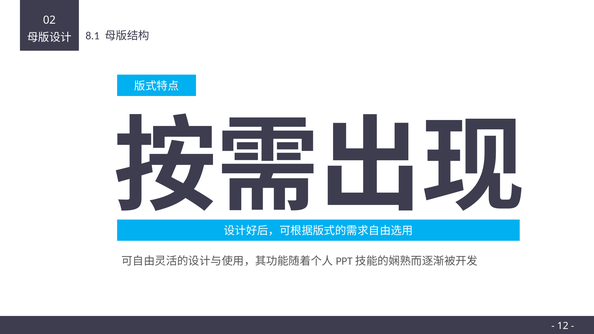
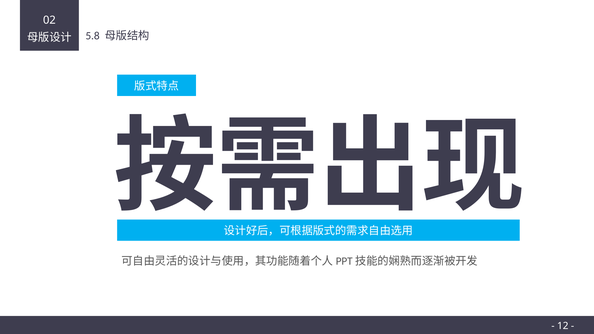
8.1: 8.1 -> 5.8 (93, 36)
